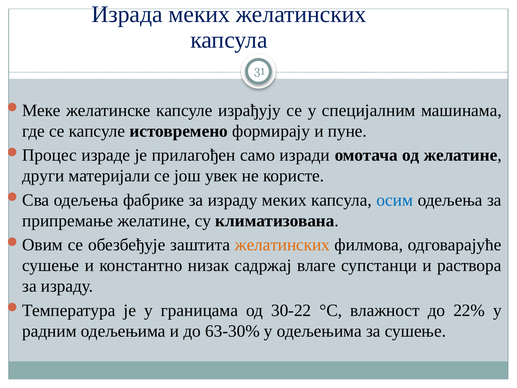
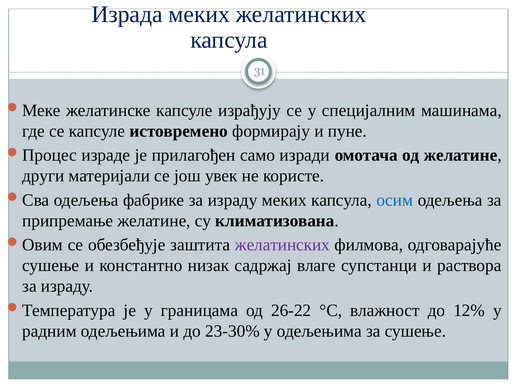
желатинских colour: orange -> purple (282, 245)
30-22: 30-22 -> 26-22 (291, 310)
22%: 22% -> 12% (469, 310)
63-30%: 63-30% -> 23-30% (232, 331)
